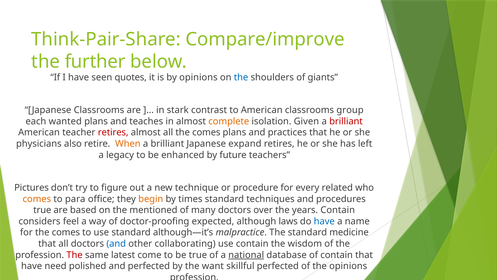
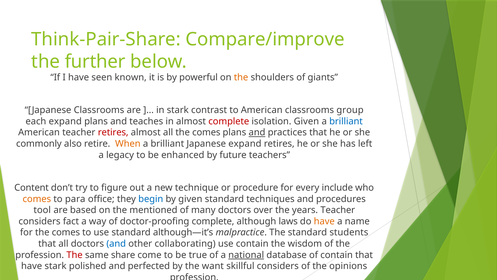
quotes: quotes -> known (131, 77)
by opinions: opinions -> powerful (198, 77)
the colour: blue -> orange (241, 77)
each wanted: wanted -> expand (65, 121)
complete colour: orange -> red (229, 121)
brilliant colour: red -> blue (346, 121)
and underline: none -> present (257, 132)
physicians: physicians -> commonly (39, 144)
Pictures: Pictures -> Content (32, 187)
related: related -> include (337, 187)
begin colour: orange -> blue (151, 199)
by times: times -> given (190, 199)
true: true -> tool (42, 210)
years Contain: Contain -> Teacher (338, 210)
feel: feel -> fact (71, 221)
doctor-proofing expected: expected -> complete (213, 221)
have colour: blue -> orange (324, 221)
medicine: medicine -> students (349, 232)
latest: latest -> share (123, 255)
have need: need -> stark (56, 266)
skillful perfected: perfected -> considers (278, 266)
